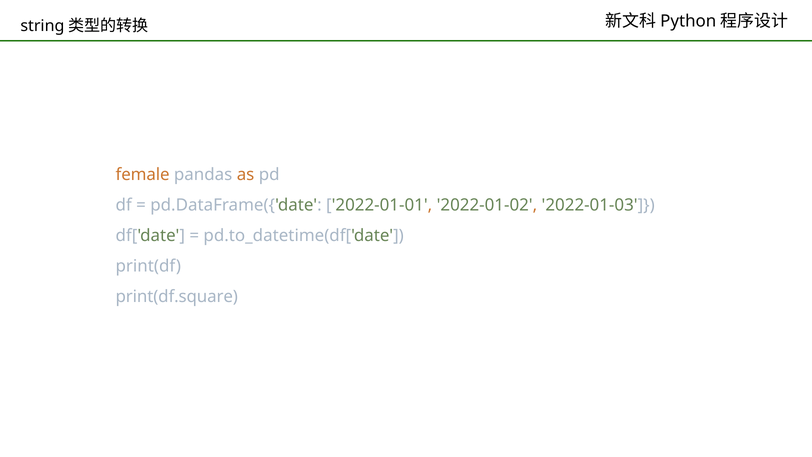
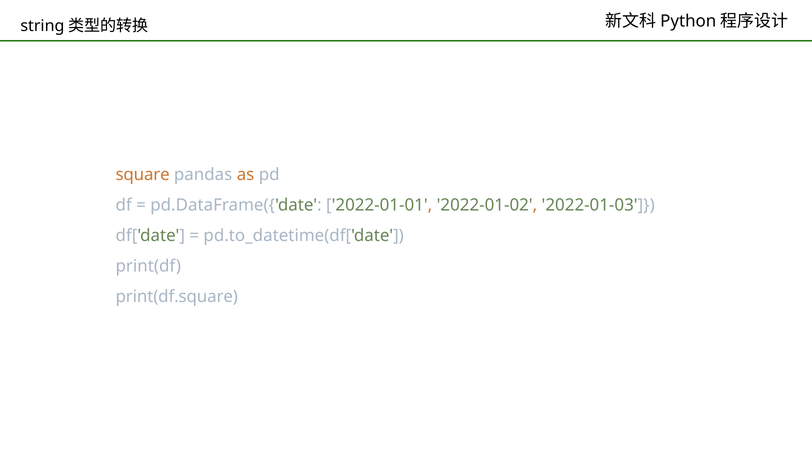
female: female -> square (143, 175)
